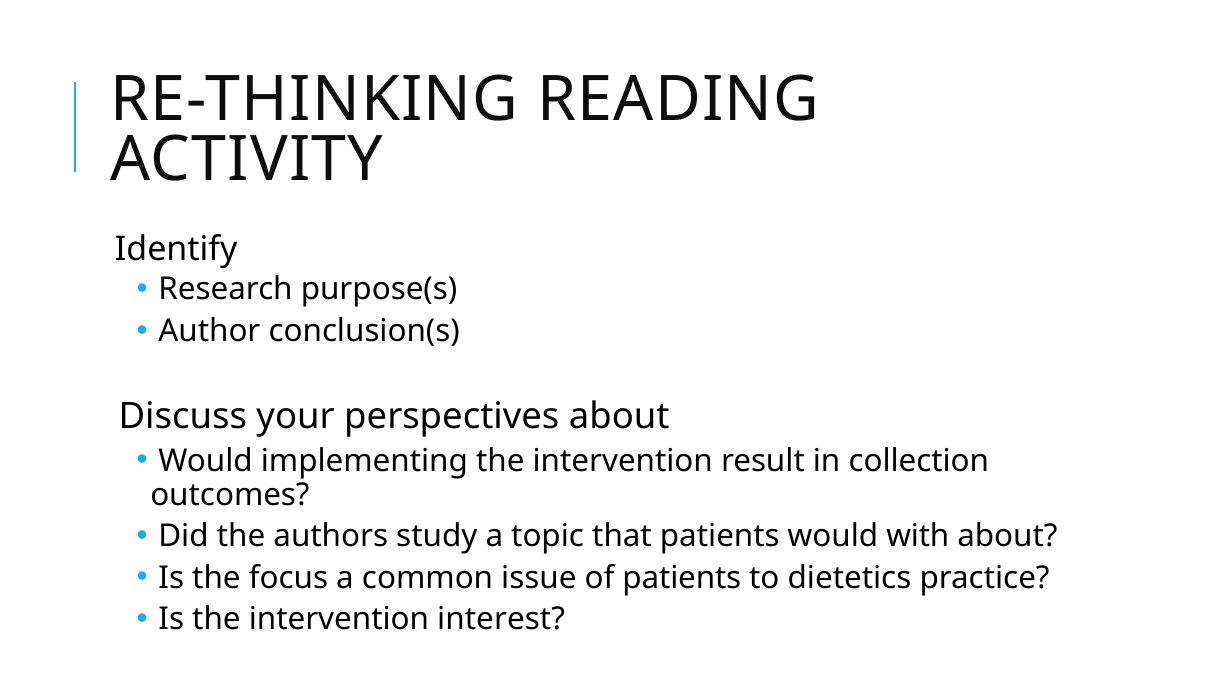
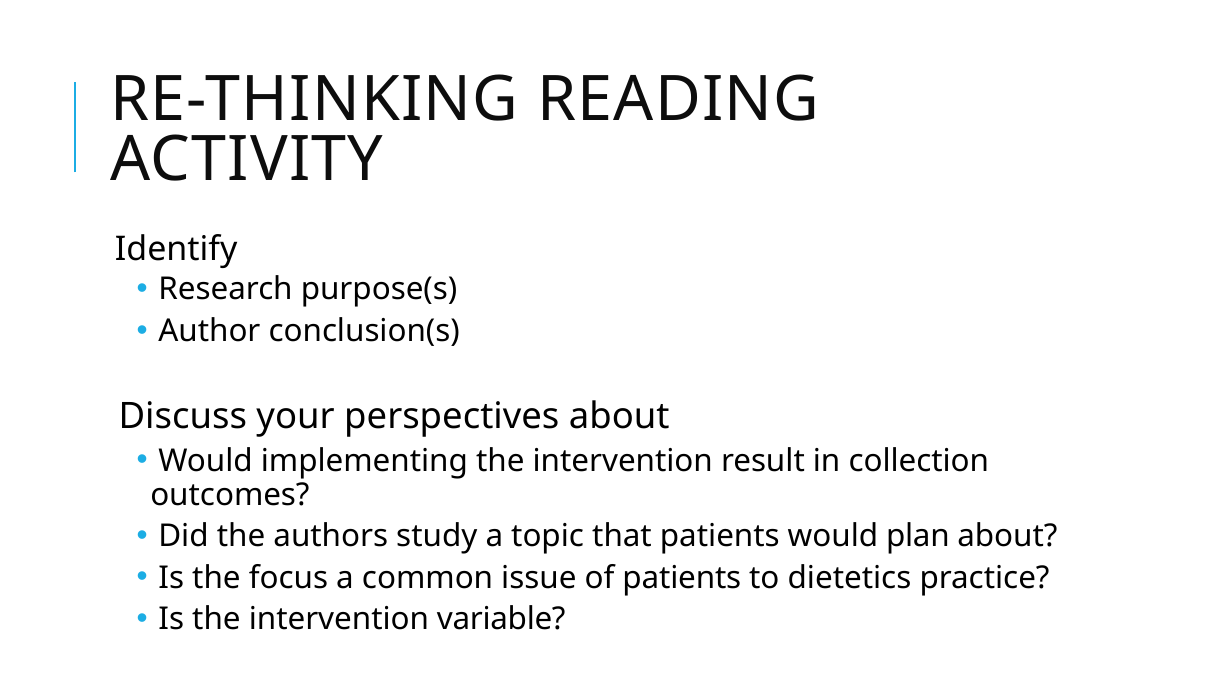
with: with -> plan (918, 536)
interest: interest -> variable (501, 619)
